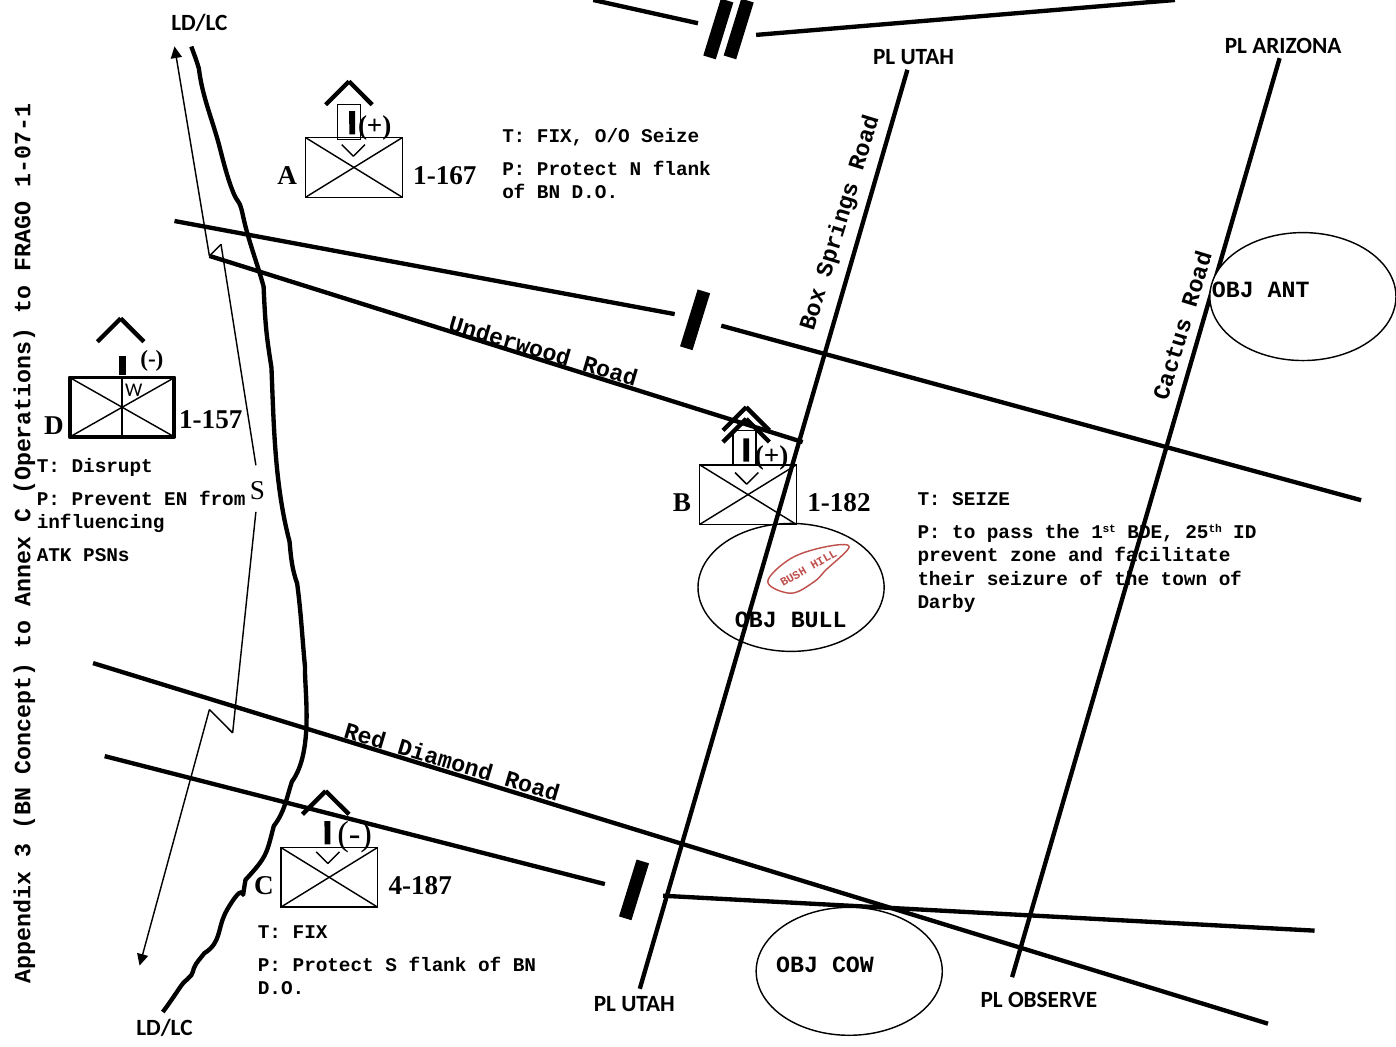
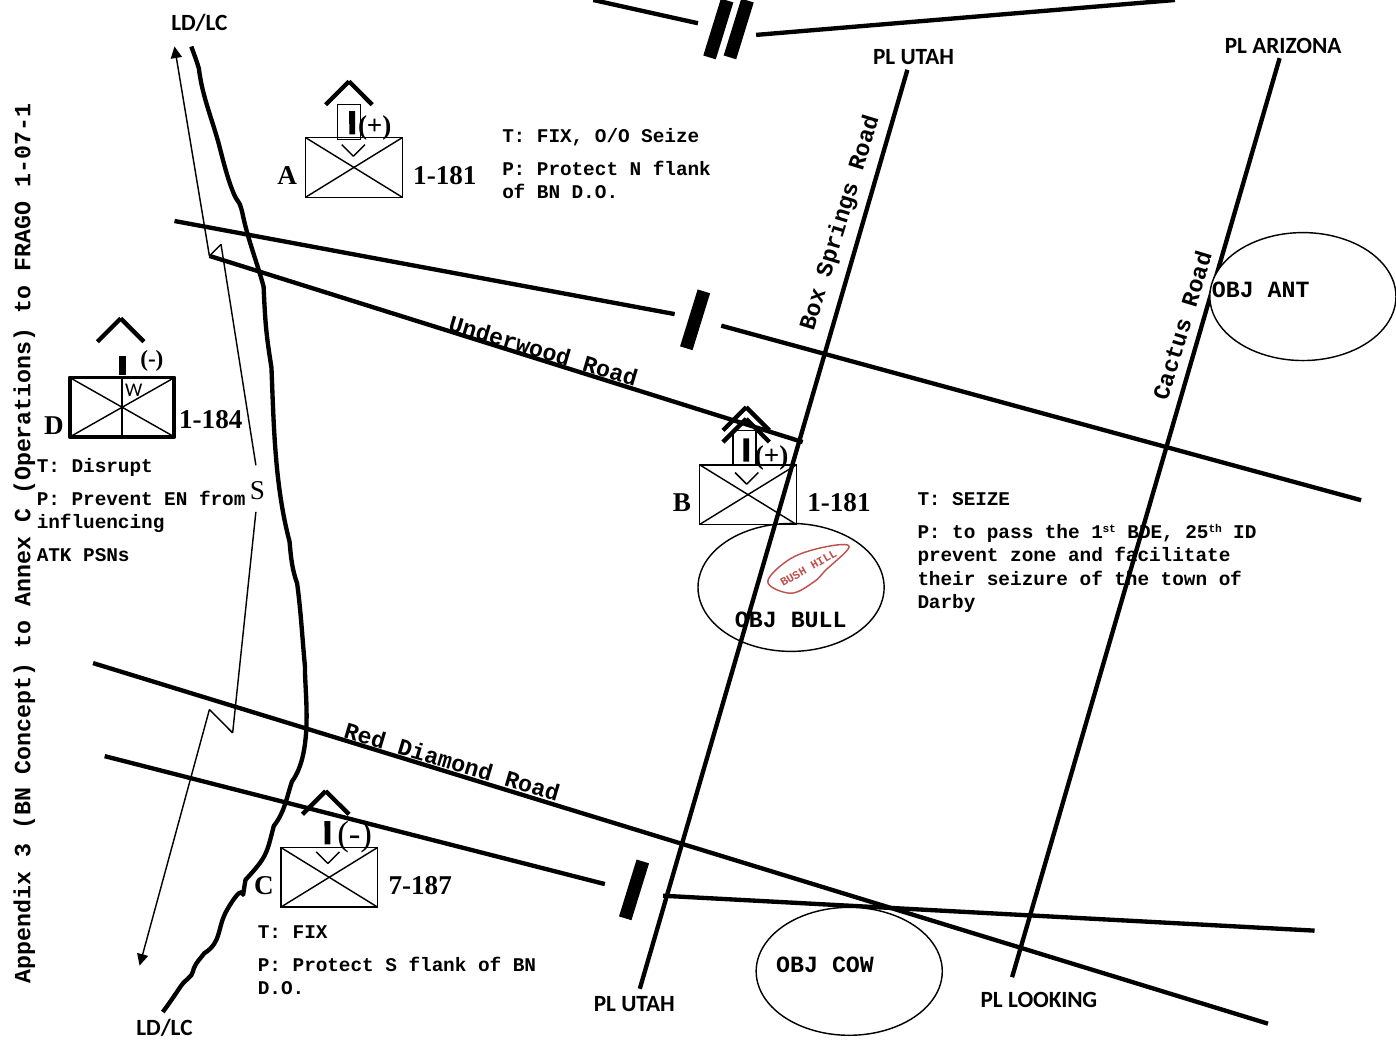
A 1-167: 1-167 -> 1-181 (445, 176)
1-157: 1-157 -> 1-184 (211, 419)
B 1-182: 1-182 -> 1-181 (839, 503)
4-187: 4-187 -> 7-187 (420, 886)
OBSERVE: OBSERVE -> LOOKING (1053, 1000)
